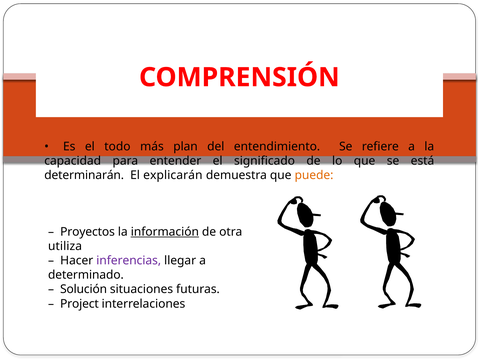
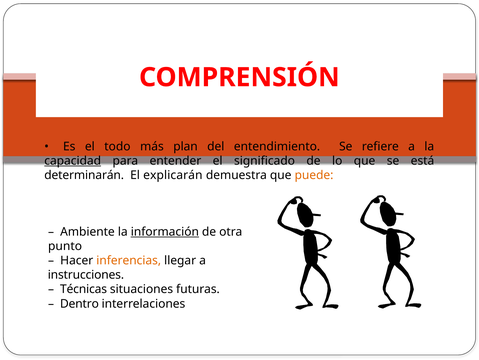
capacidad underline: none -> present (73, 161)
Proyectos: Proyectos -> Ambiente (87, 231)
utiliza: utiliza -> punto (65, 246)
inferencias colour: purple -> orange (129, 260)
determinado: determinado -> instrucciones (86, 274)
Solución: Solución -> Técnicas (84, 289)
Project: Project -> Dentro (79, 303)
